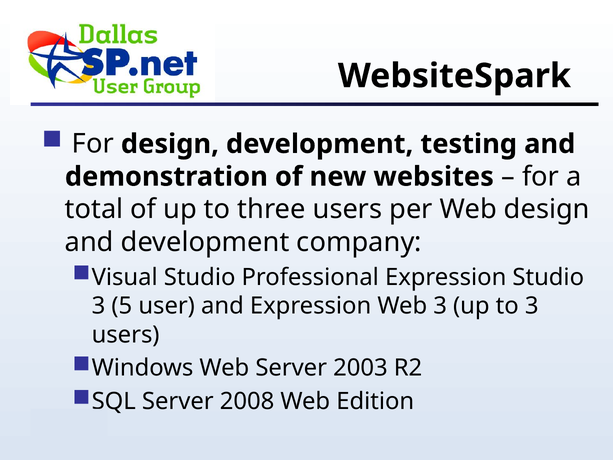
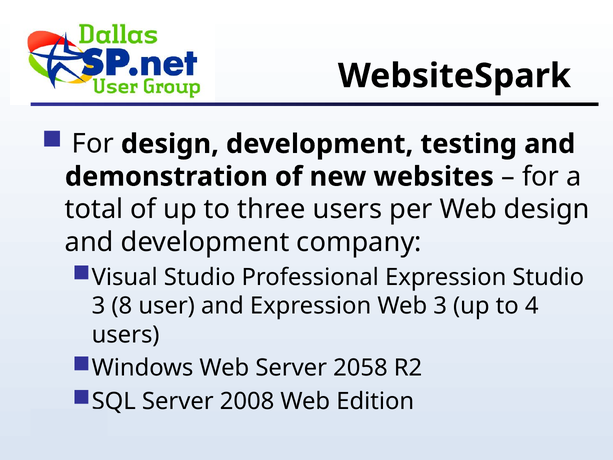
5: 5 -> 8 (122, 306)
to 3: 3 -> 4 (532, 306)
2003: 2003 -> 2058 (360, 368)
